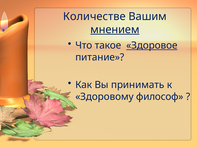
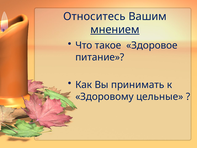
Количестве: Количестве -> Относитесь (94, 16)
Здоровое underline: present -> none (152, 45)
философ: философ -> цельные (160, 97)
